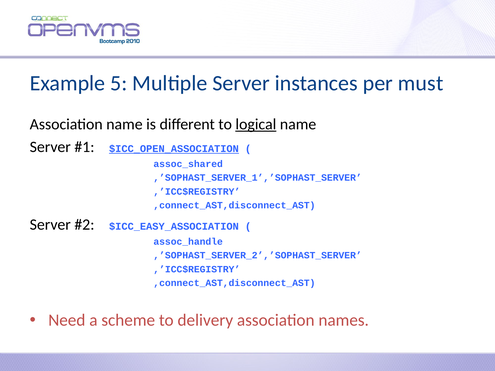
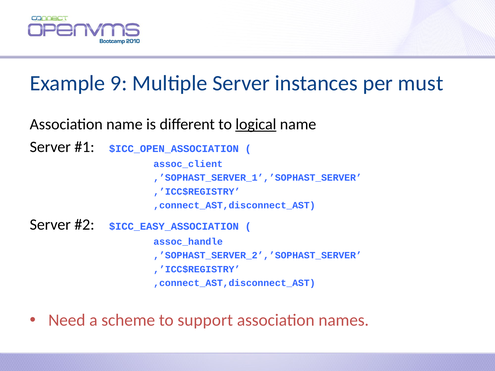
5: 5 -> 9 (119, 83)
$ICC_OPEN_ASSOCIATION underline: present -> none (174, 149)
assoc_shared: assoc_shared -> assoc_client (188, 164)
delivery: delivery -> support (205, 321)
